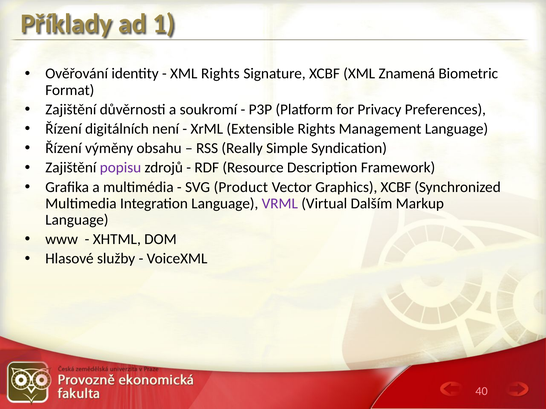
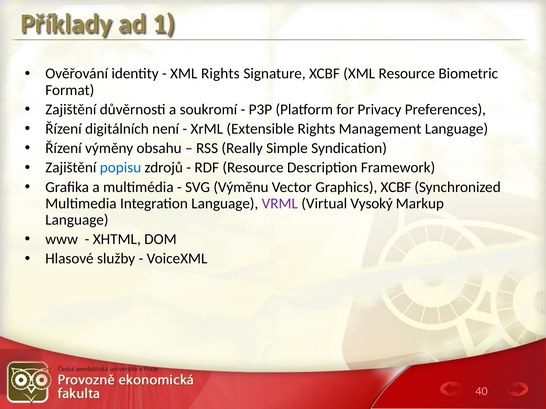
XML Znamená: Znamená -> Resource (407, 74)
popisu colour: purple -> blue (120, 168)
Product: Product -> Výměnu (241, 187)
Dalším: Dalším -> Vysoký (372, 204)
